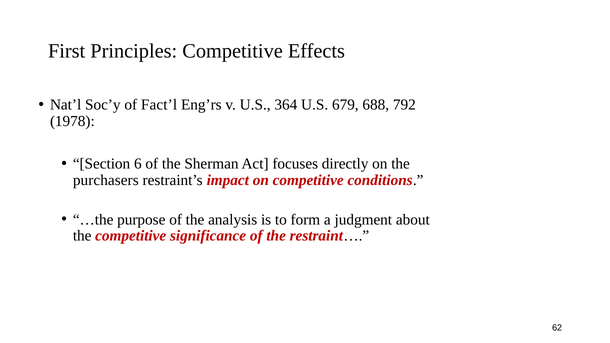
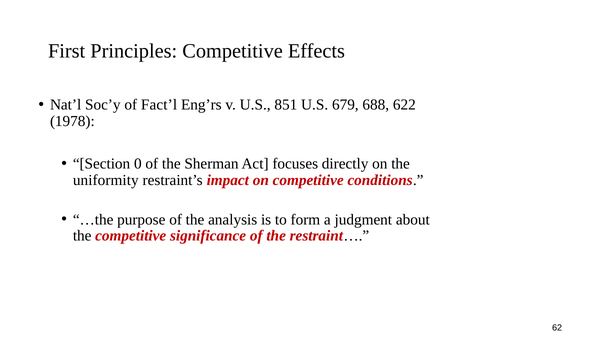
364: 364 -> 851 (286, 105)
792: 792 -> 622 (404, 105)
6: 6 -> 0 (138, 164)
purchasers: purchasers -> uniformity (106, 180)
